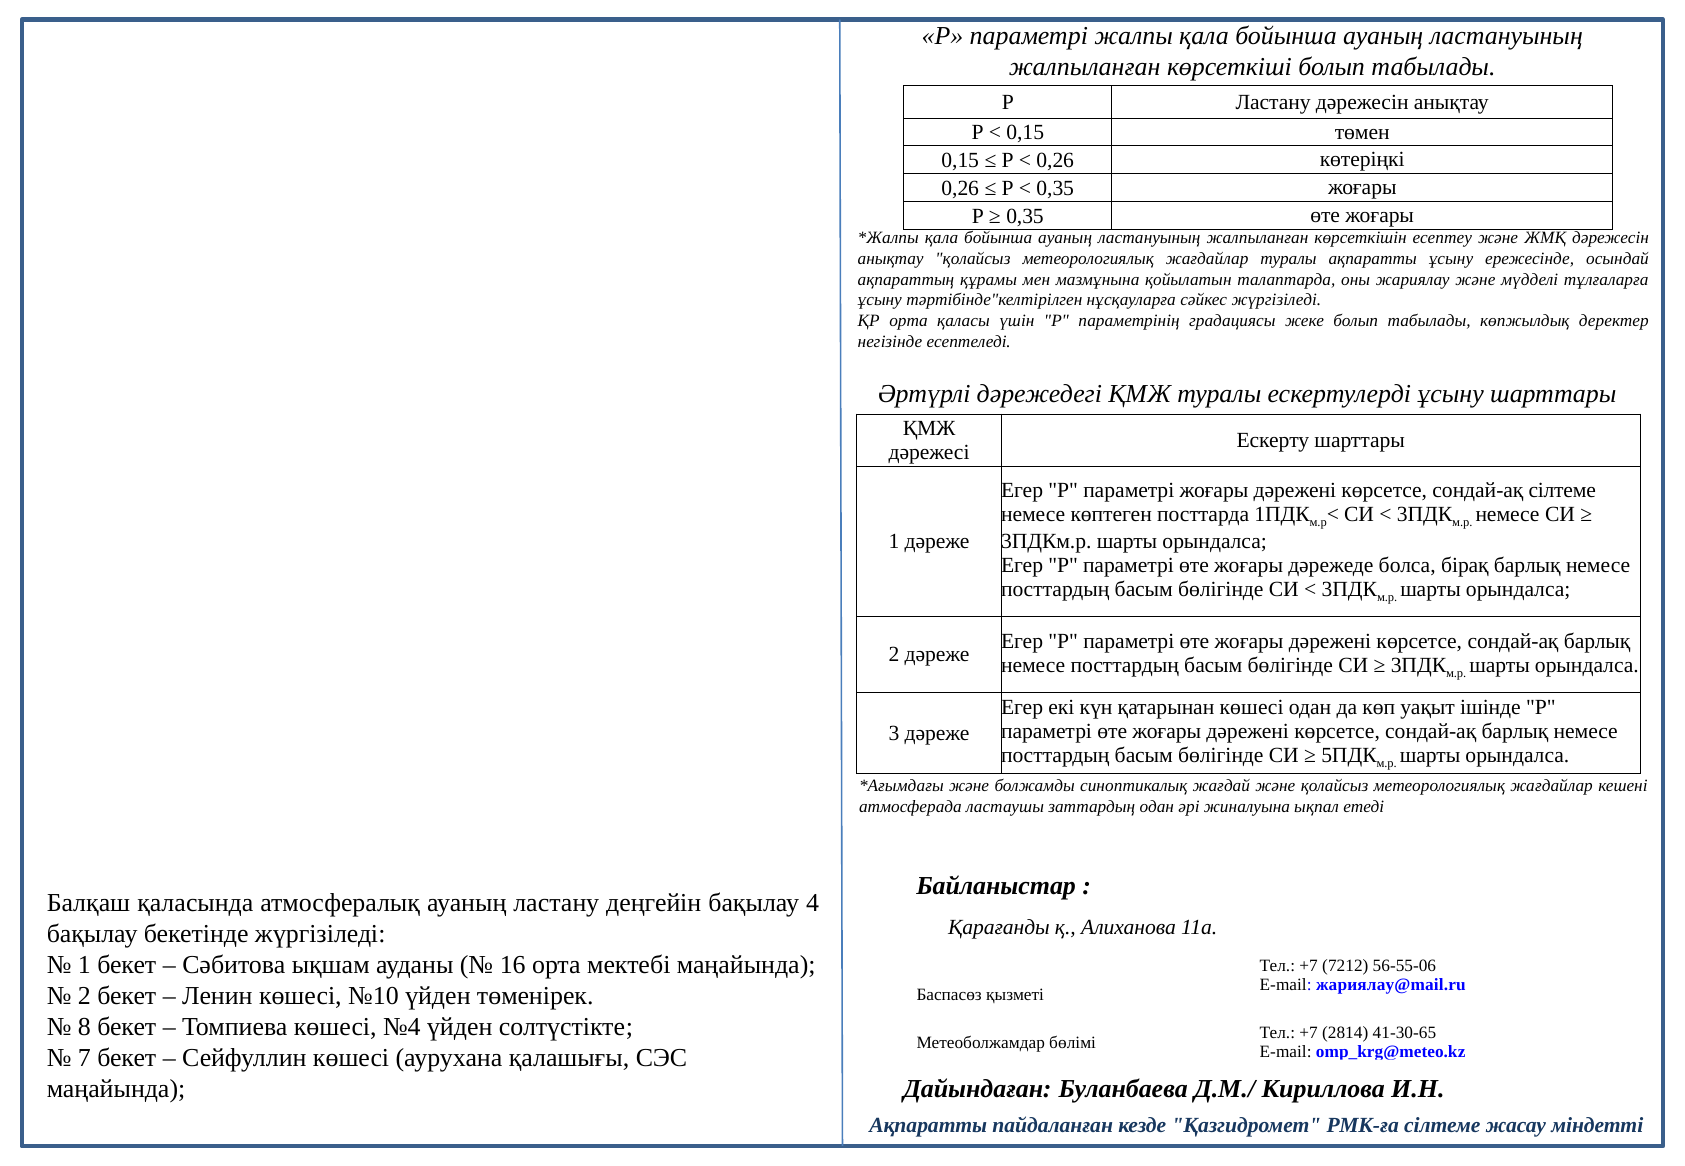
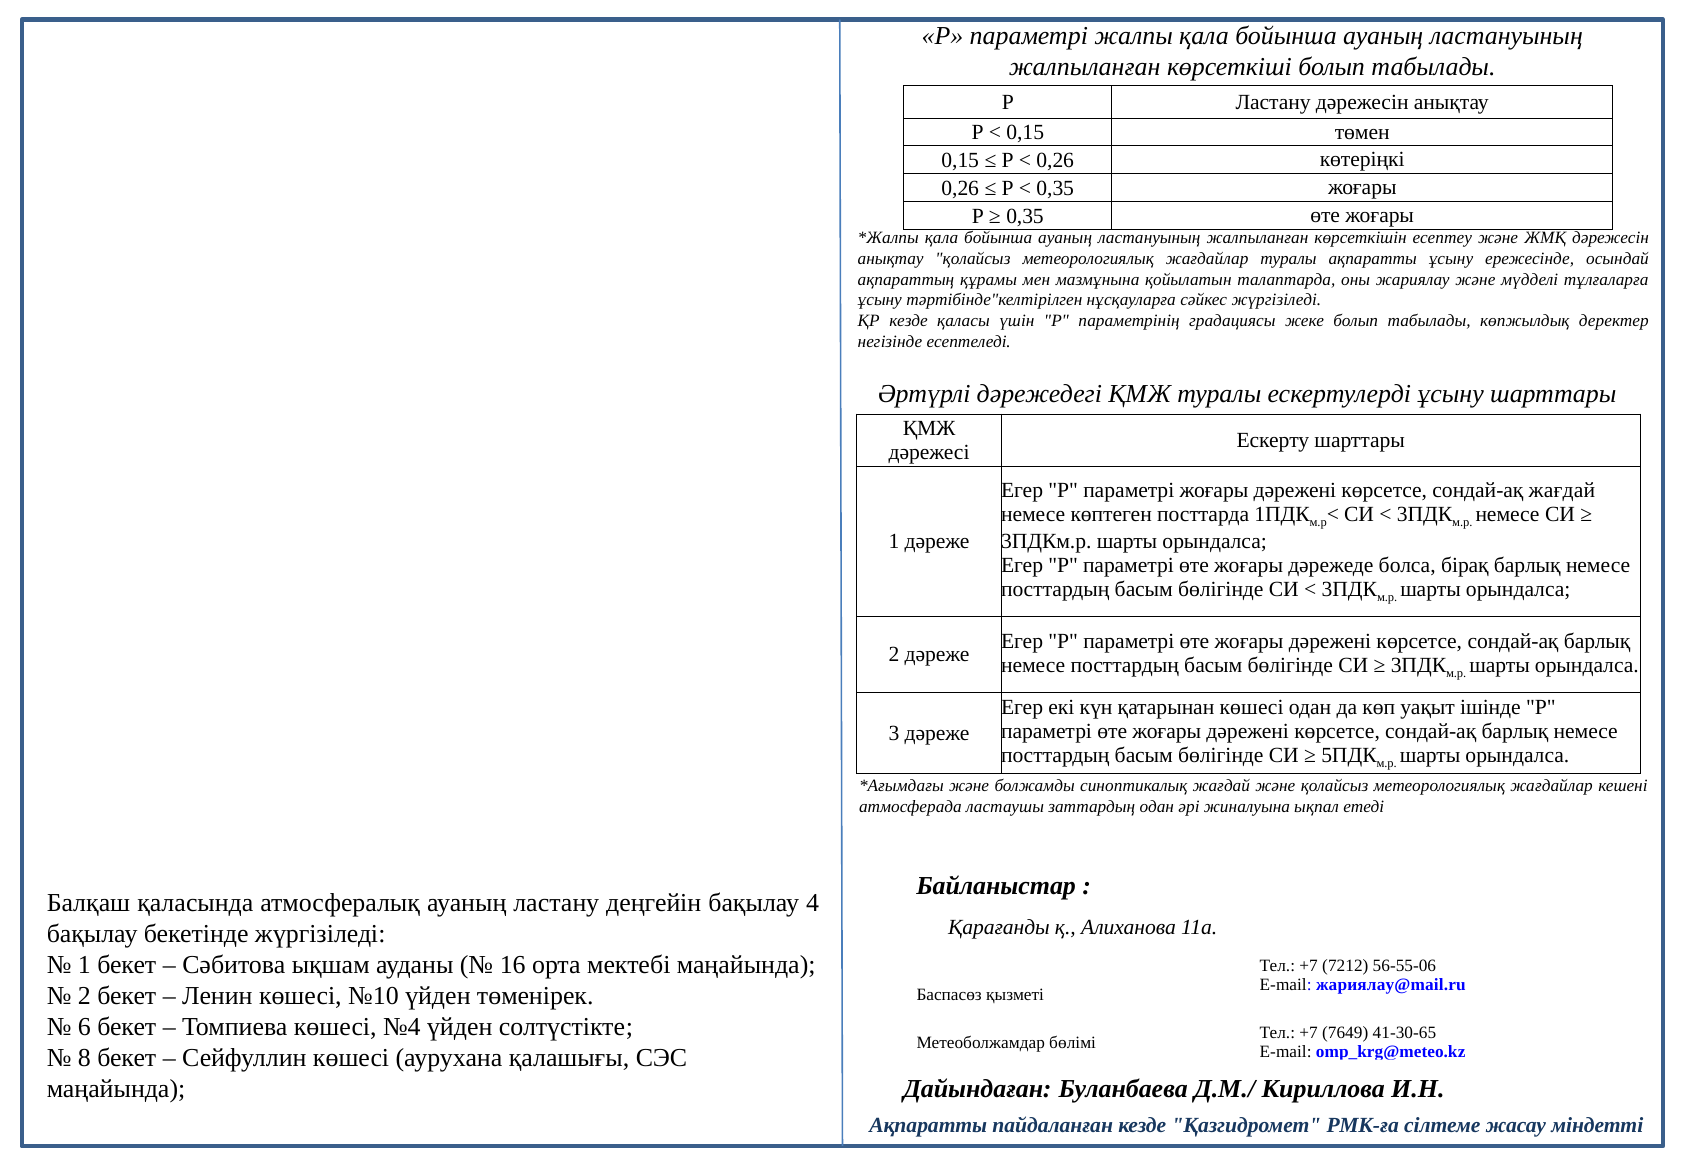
ҚР орта: орта -> кезде (909, 321)
сондай-ақ сілтеме: сілтеме -> жағдай (1562, 491)
8: 8 -> 6 (84, 1028)
2814: 2814 -> 7649 (1345, 1033)
7: 7 -> 8 (84, 1059)
